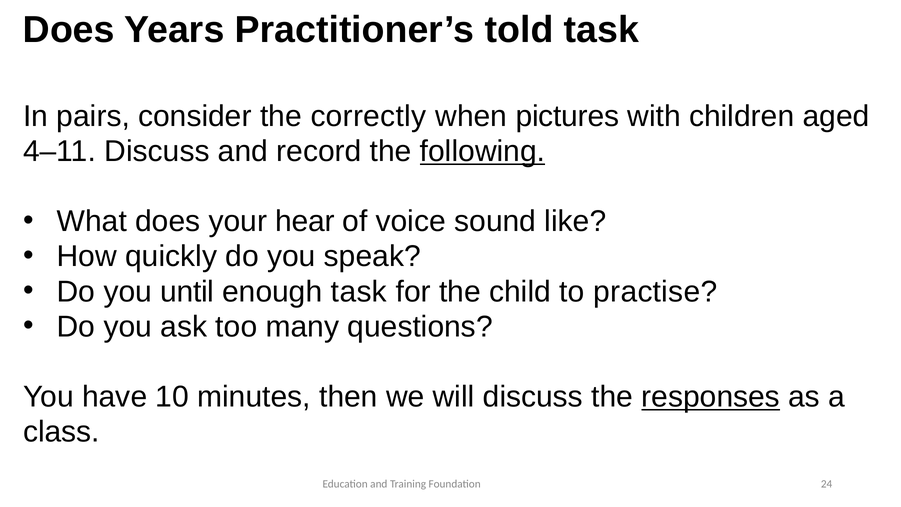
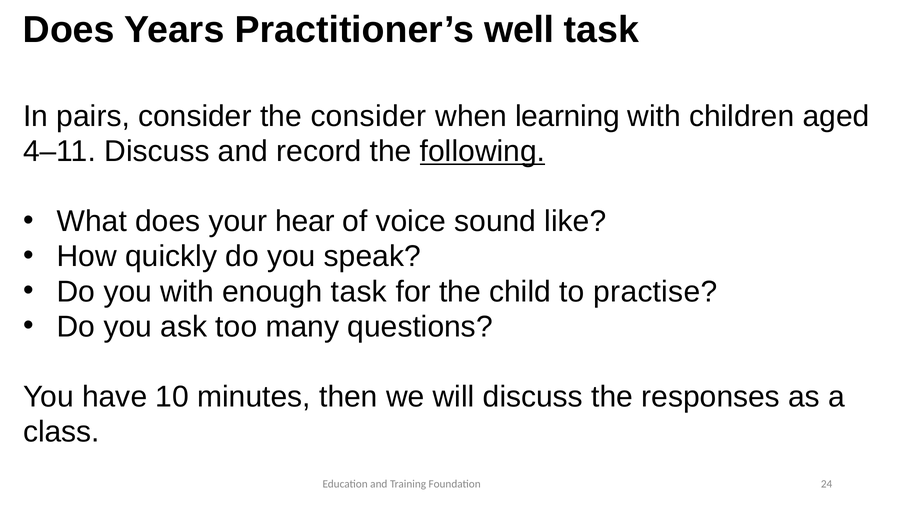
told: told -> well (519, 30)
the correctly: correctly -> consider (368, 116)
pictures: pictures -> learning (567, 116)
you until: until -> with (187, 291)
responses underline: present -> none (711, 397)
